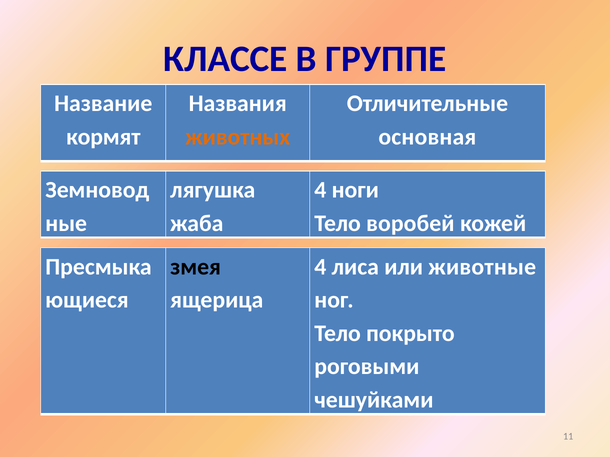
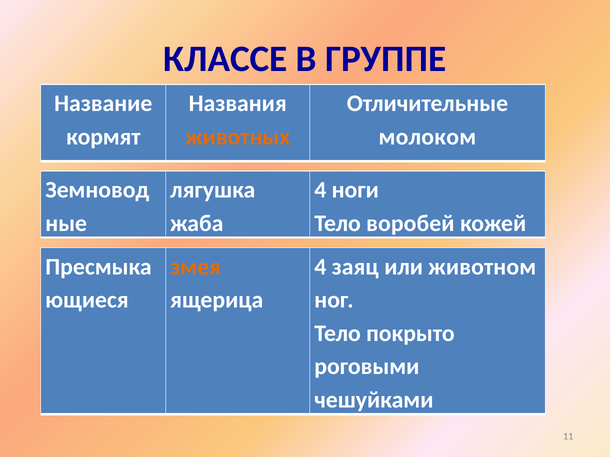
основная: основная -> молоком (427, 137)
змея colour: black -> orange (196, 267)
лиса: лиса -> заяц (355, 267)
животные: животные -> животном (482, 267)
